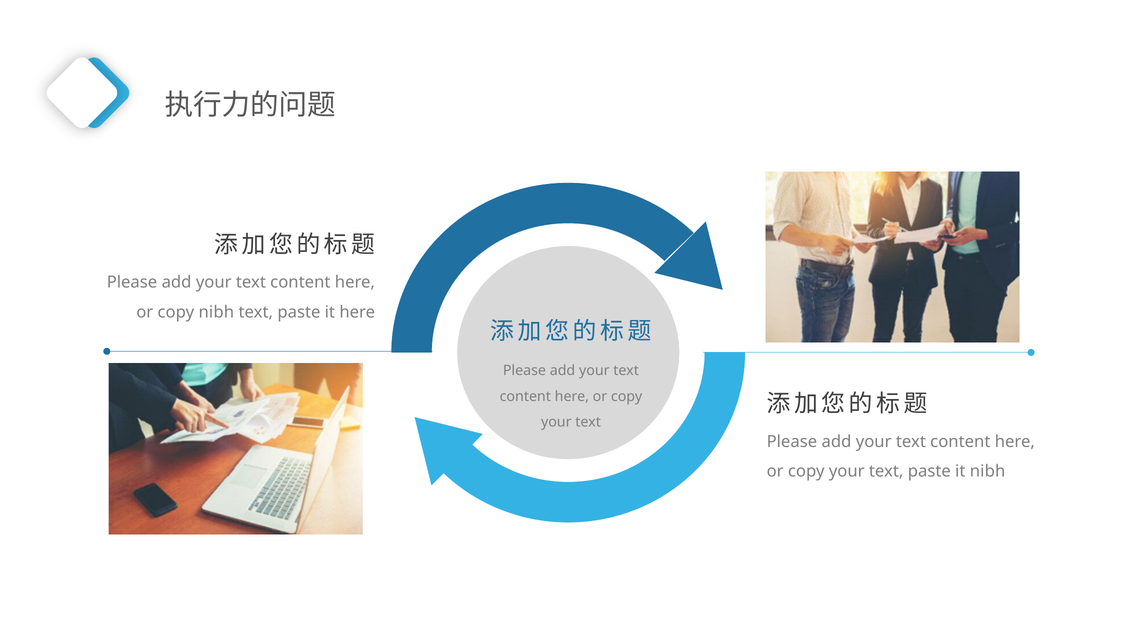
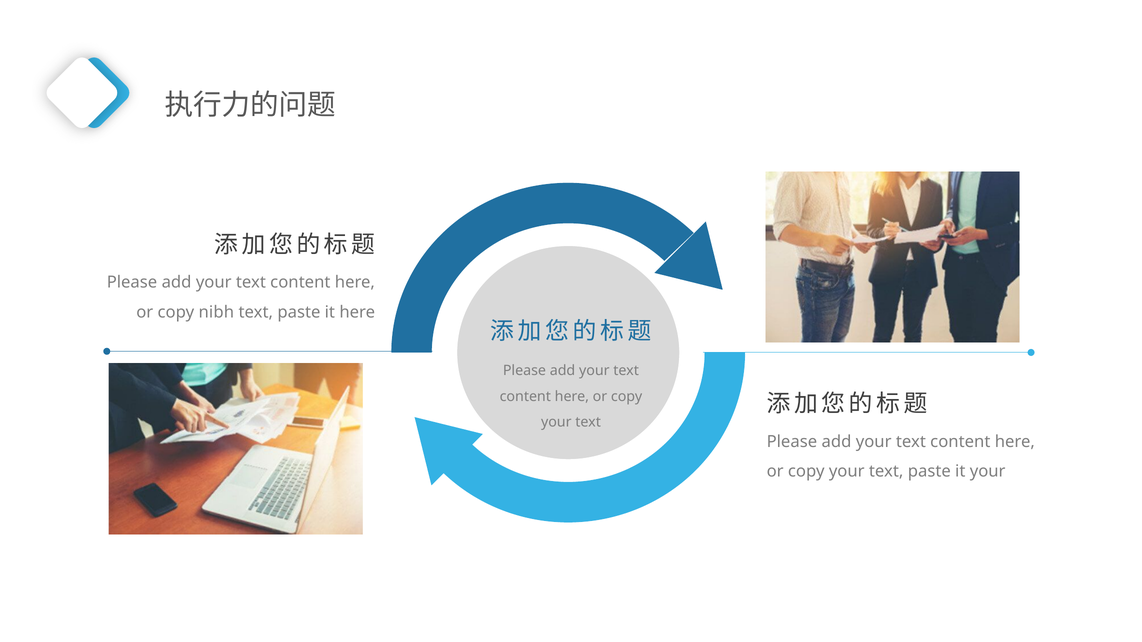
it nibh: nibh -> your (988, 472)
